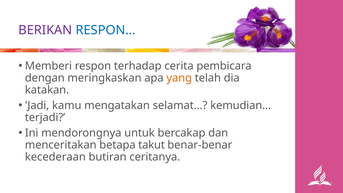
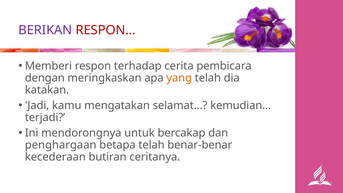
RESPON… colour: blue -> red (106, 30)
menceritakan: menceritakan -> penghargaan (61, 145)
betapa takut: takut -> telah (152, 145)
